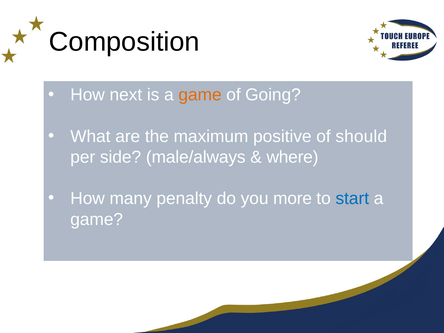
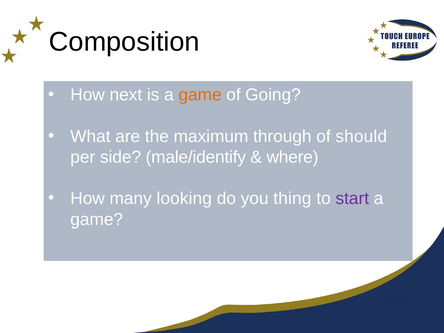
positive: positive -> through (282, 136)
male/always: male/always -> male/identify (196, 157)
penalty: penalty -> looking (184, 199)
more: more -> thing (292, 199)
start colour: blue -> purple (352, 199)
